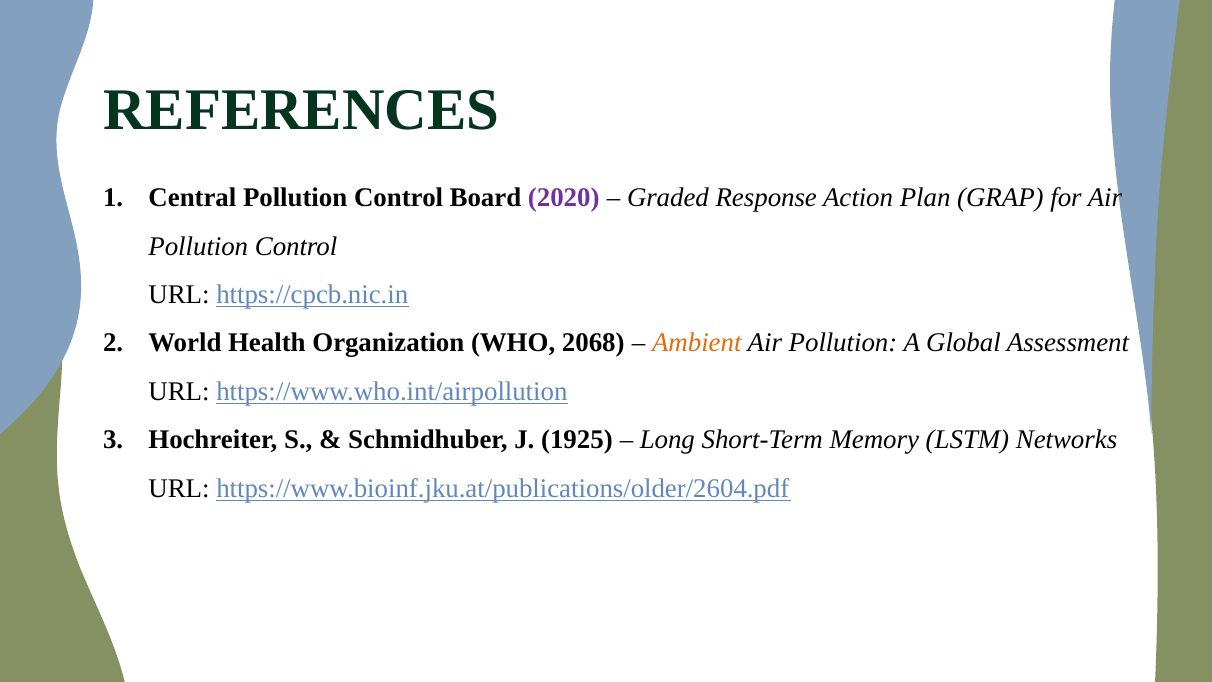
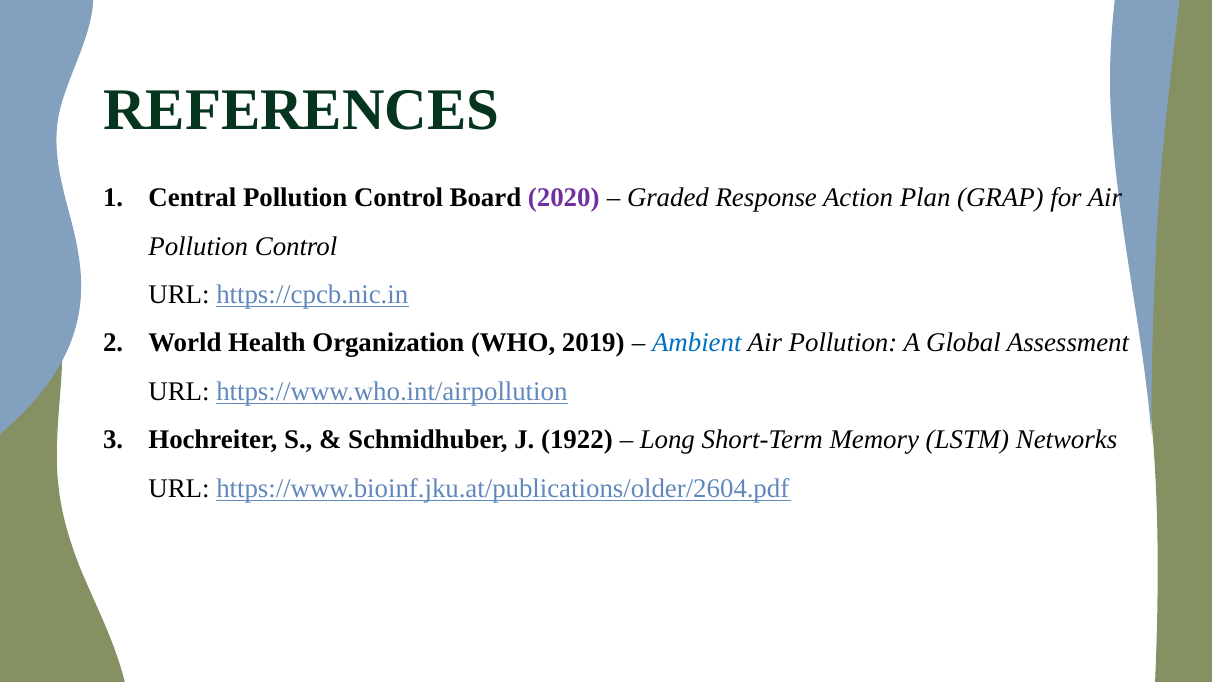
2068: 2068 -> 2019 (593, 343)
Ambient colour: orange -> blue (697, 343)
1925: 1925 -> 1922 (577, 440)
